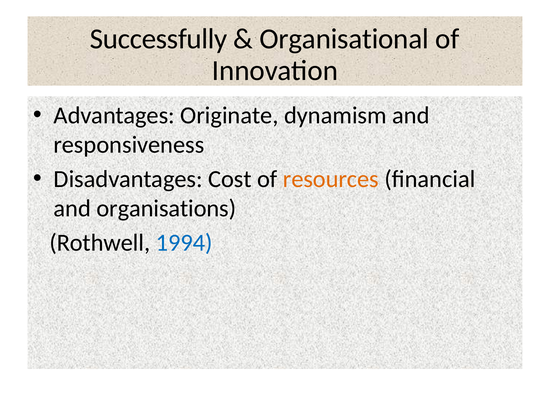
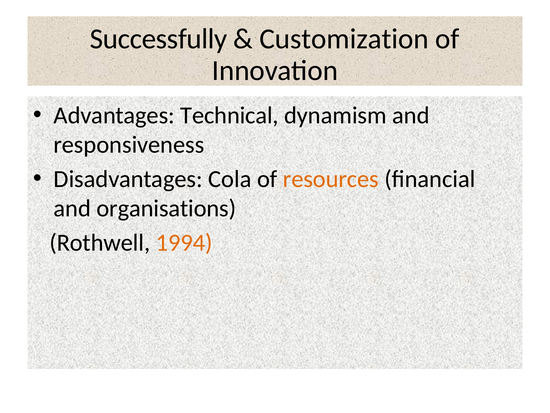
Organisational: Organisational -> Customization (344, 39)
Originate: Originate -> Technical (229, 115)
Cost: Cost -> Cola (230, 179)
1994 colour: blue -> orange (184, 243)
